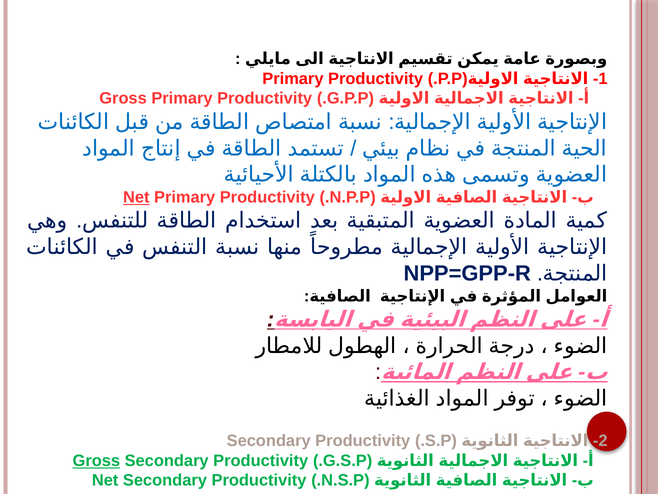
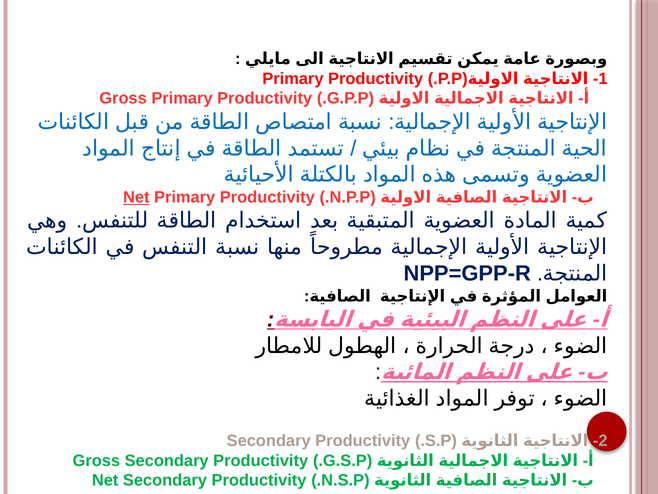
Gross underline: present -> none (96, 460)
